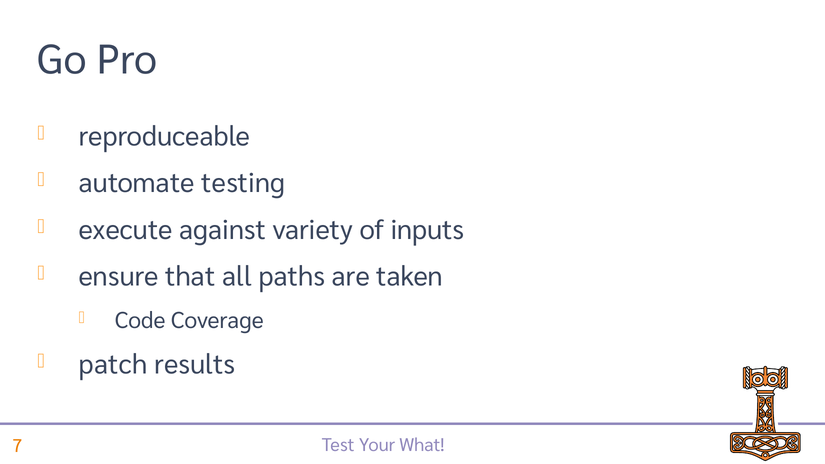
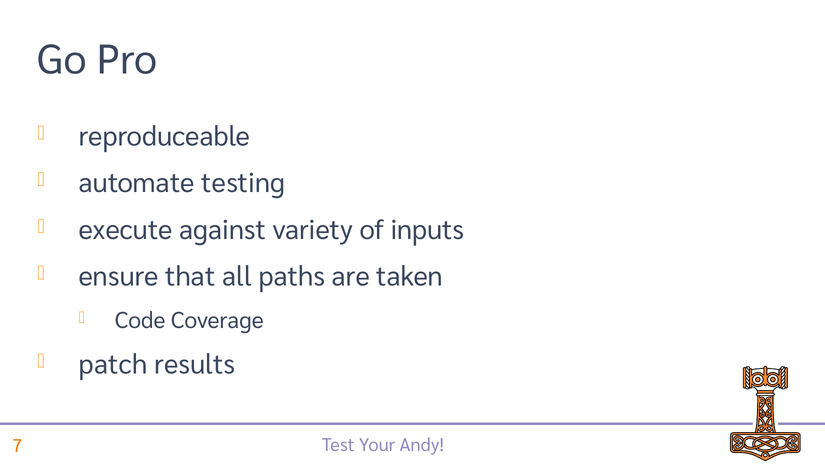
What: What -> Andy (422, 445)
